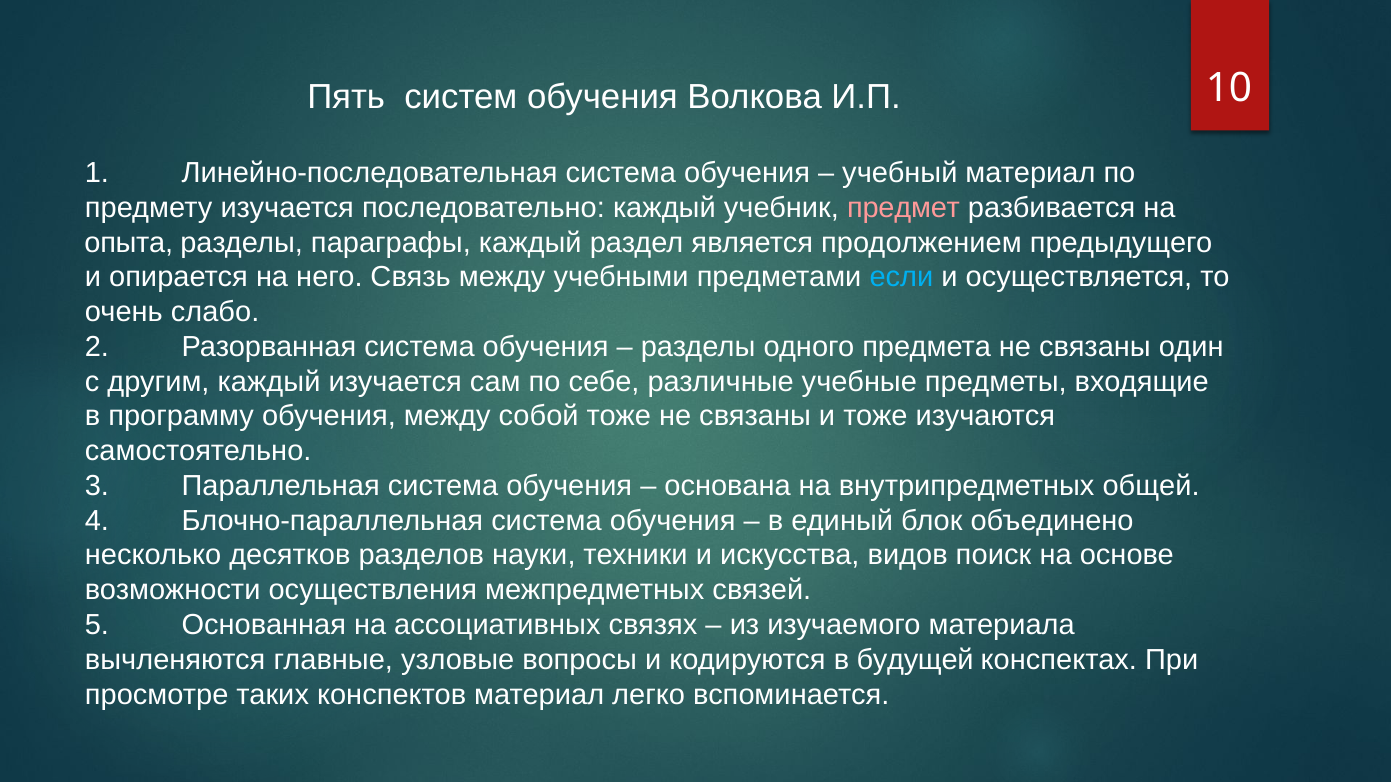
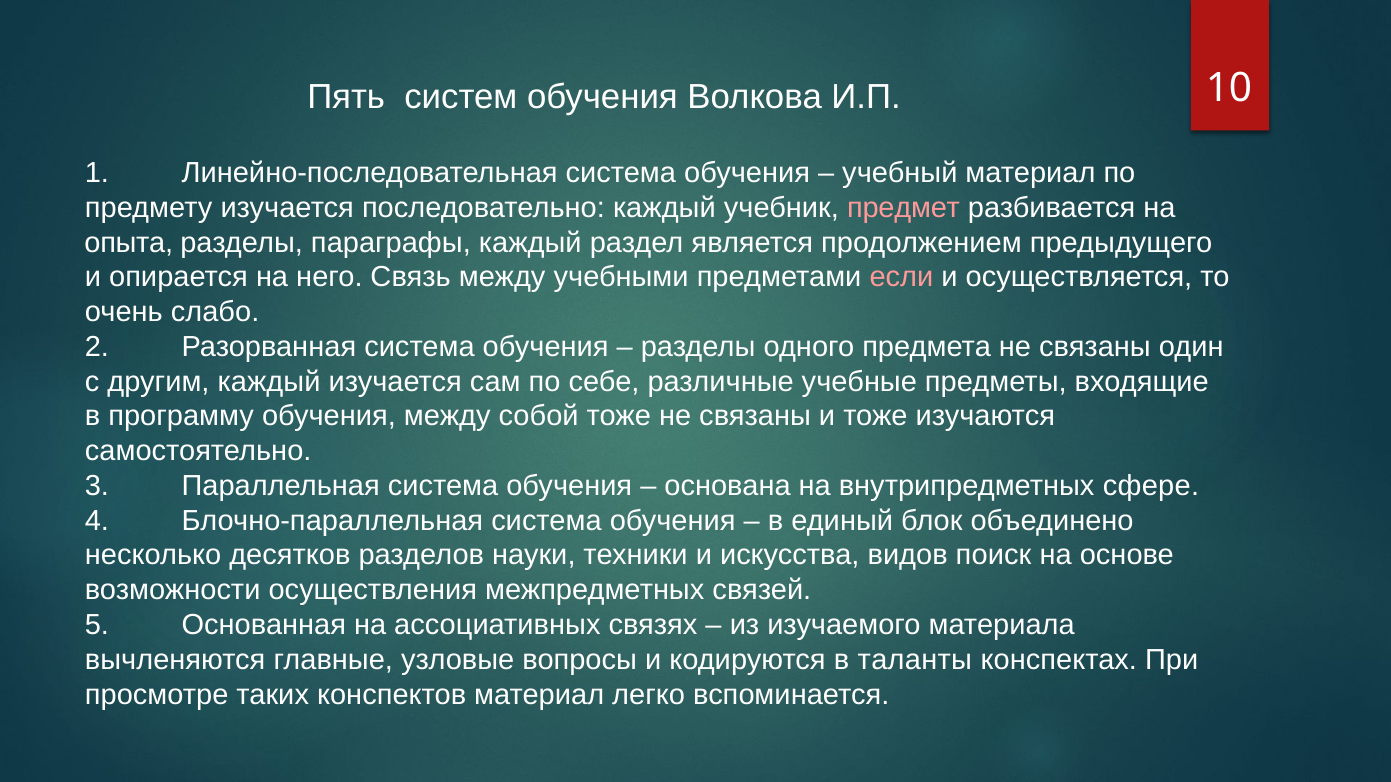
если colour: light blue -> pink (901, 277)
общей: общей -> сфере (1151, 486)
будущей: будущей -> таланты (915, 660)
